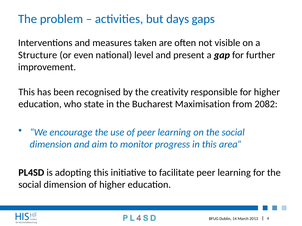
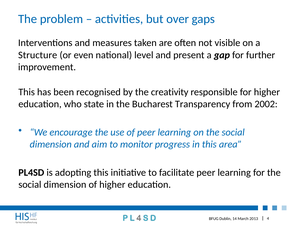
days: days -> over (178, 19)
Maximisation: Maximisation -> Transparency (203, 104)
2082: 2082 -> 2002 (266, 104)
